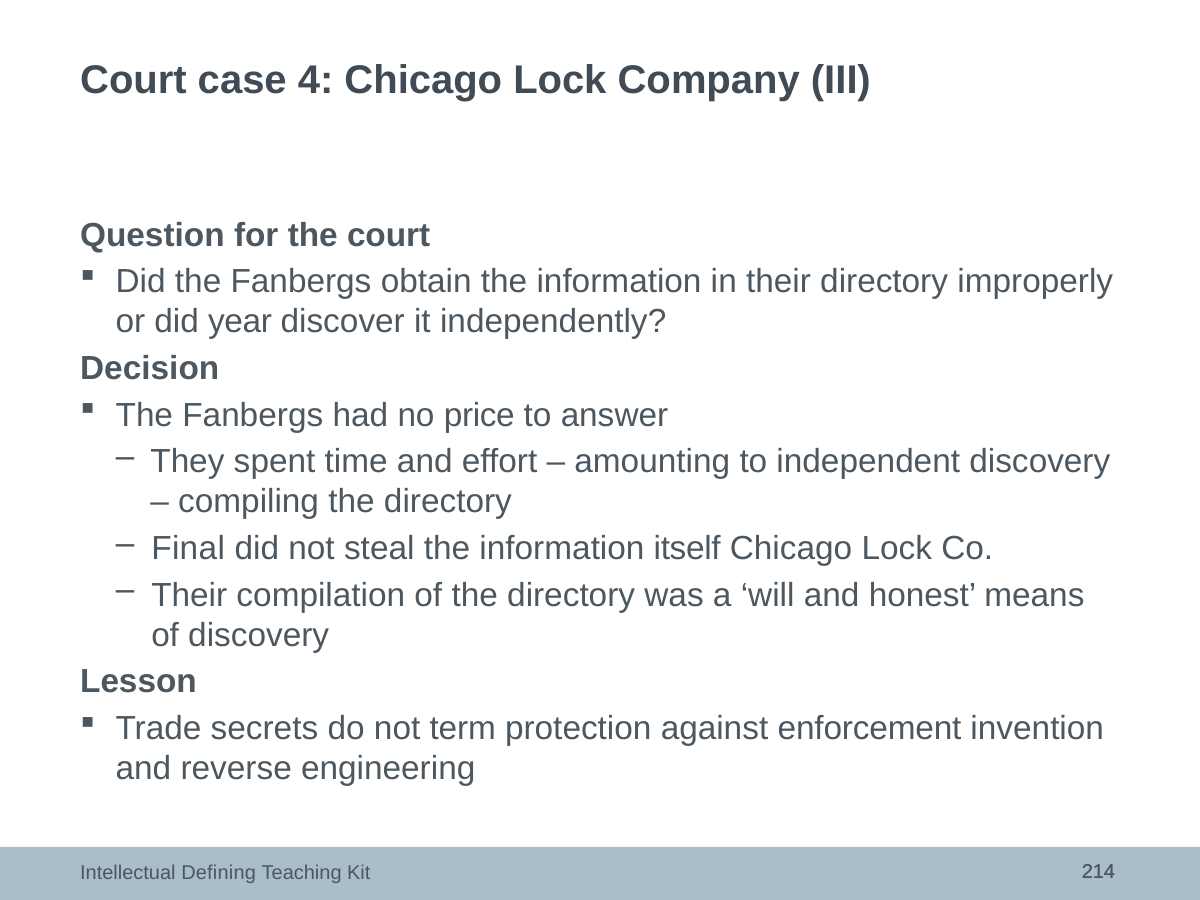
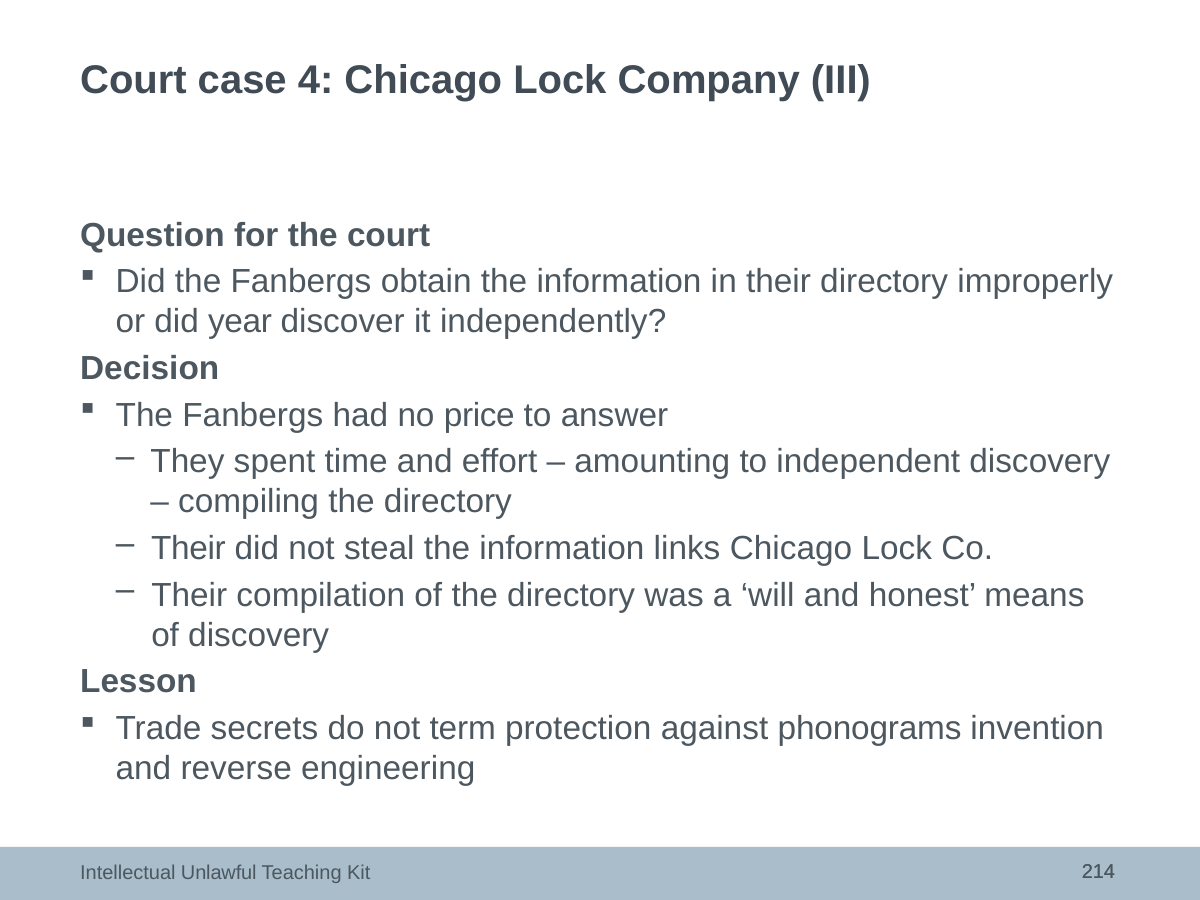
Final: Final -> Their (188, 548)
itself: itself -> links (687, 548)
enforcement: enforcement -> phonograms (870, 729)
Defining: Defining -> Unlawful (219, 873)
